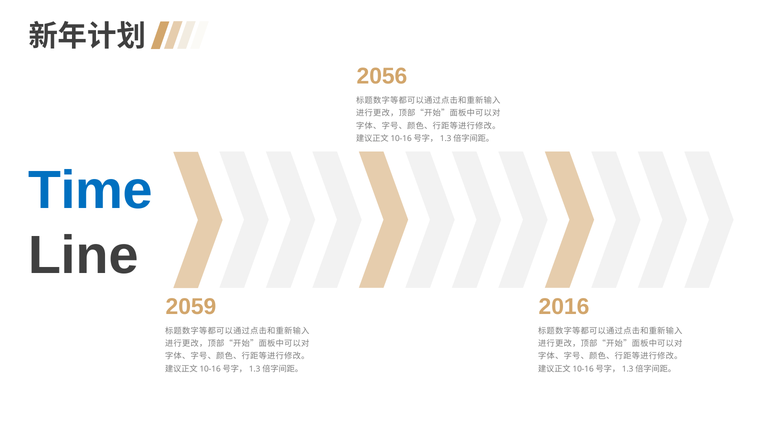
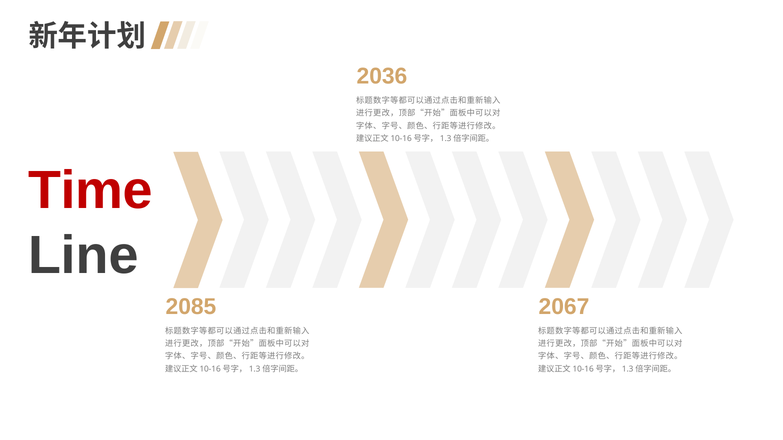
2056: 2056 -> 2036 (382, 76)
Time colour: blue -> red (90, 191)
2059: 2059 -> 2085 (191, 307)
2016: 2016 -> 2067 (564, 307)
